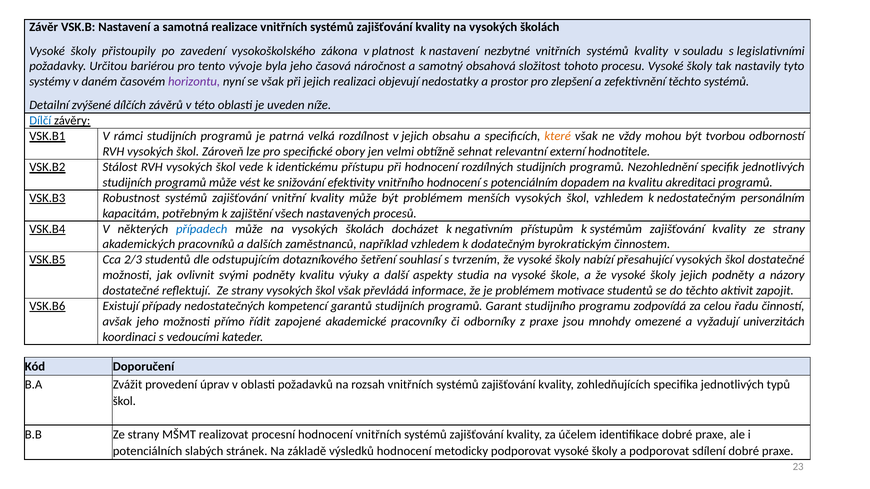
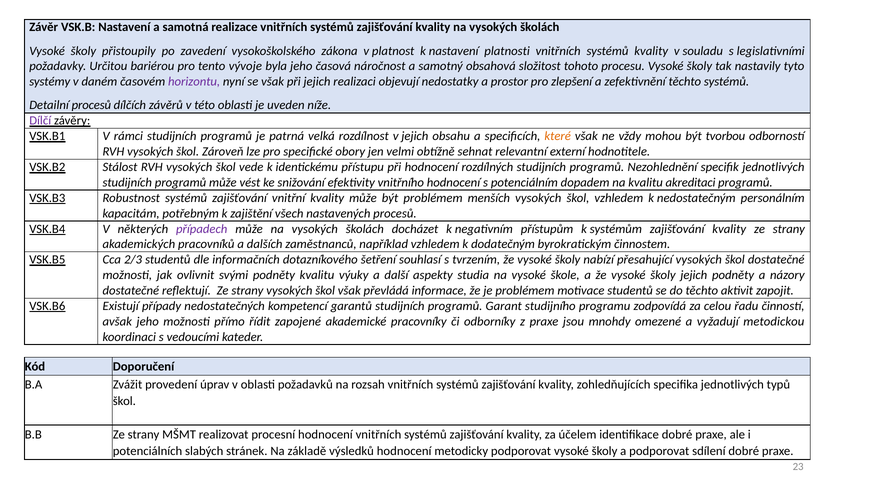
nezbytné: nezbytné -> platnosti (507, 51)
Detailní zvýšené: zvýšené -> procesů (91, 105)
Dílčí colour: blue -> purple (40, 121)
případech colour: blue -> purple (202, 229)
odstupujícím: odstupujícím -> informačních (246, 260)
univerzitách: univerzitách -> metodickou (774, 322)
